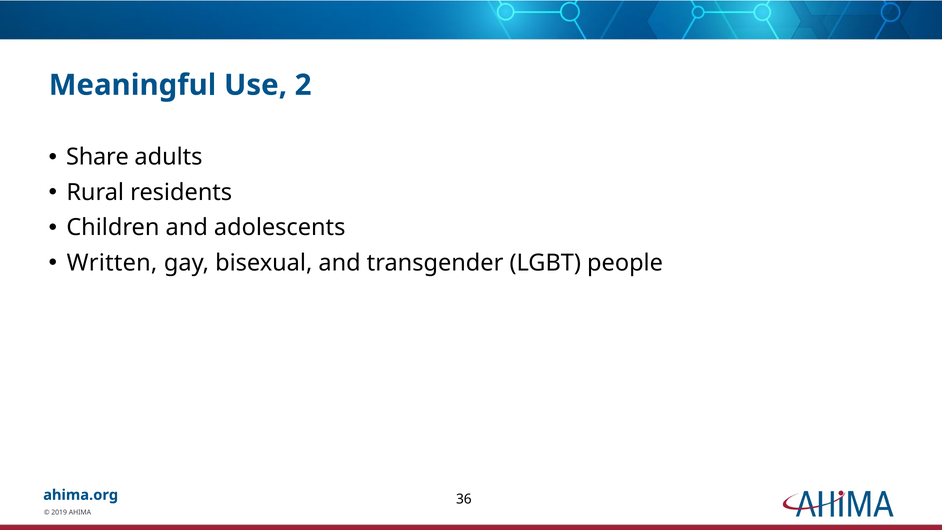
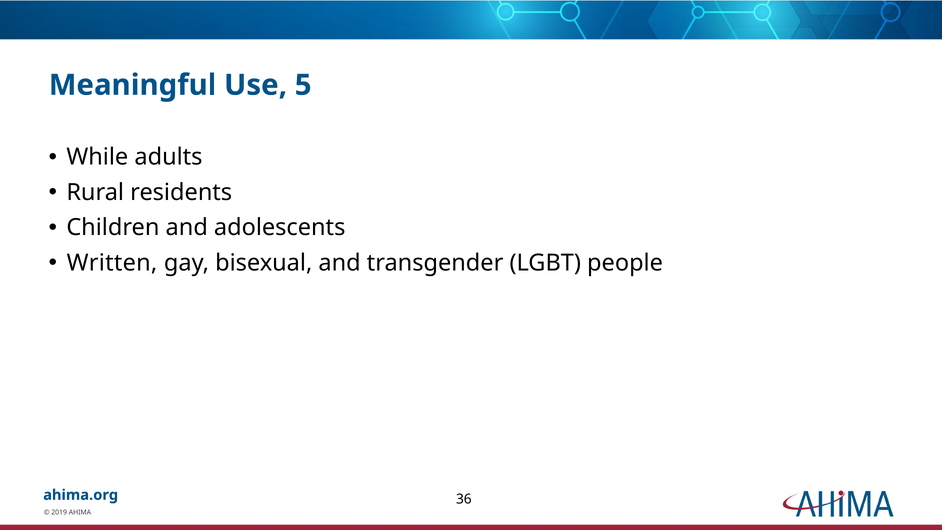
2: 2 -> 5 (303, 85)
Share: Share -> While (97, 157)
